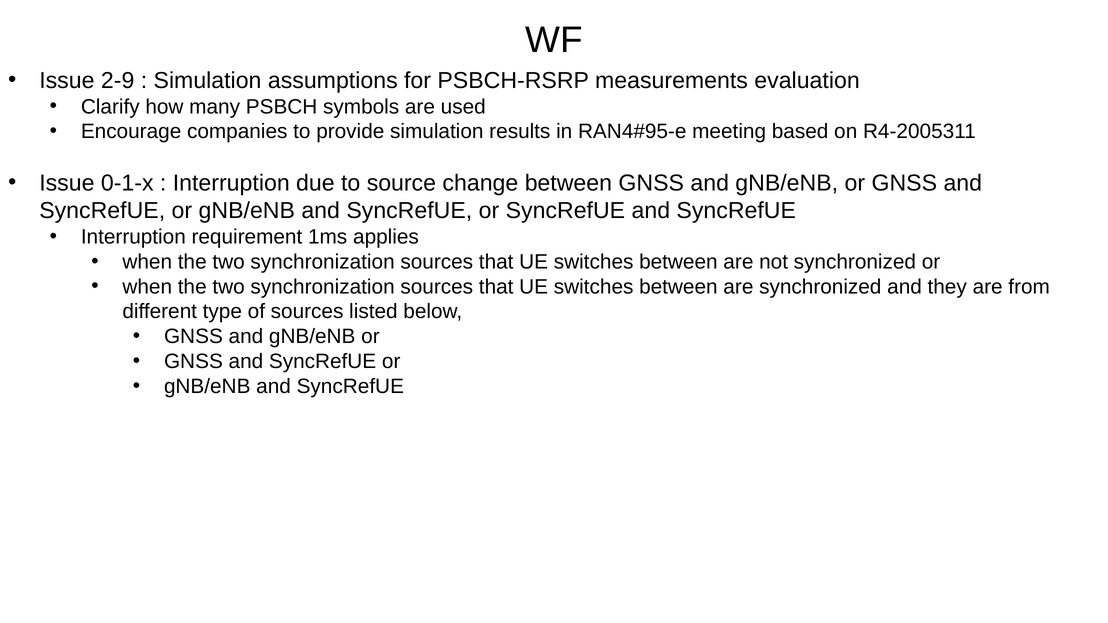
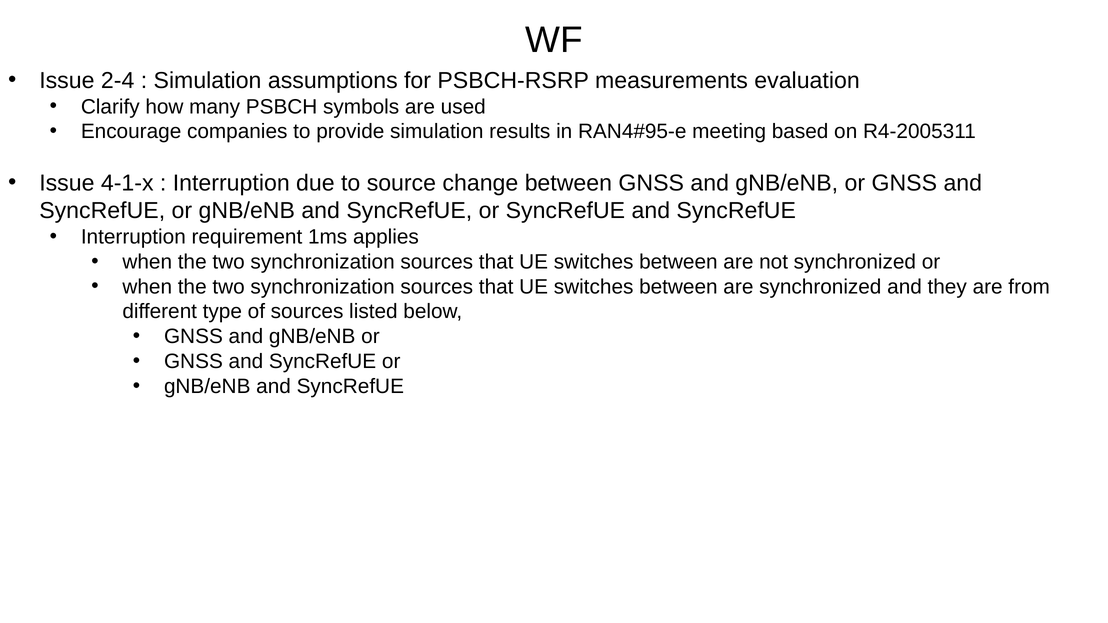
2-9: 2-9 -> 2-4 (118, 81)
0-1-x: 0-1-x -> 4-1-x (127, 183)
